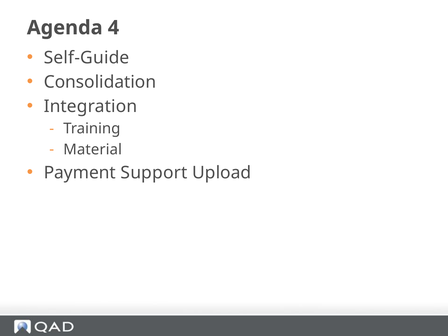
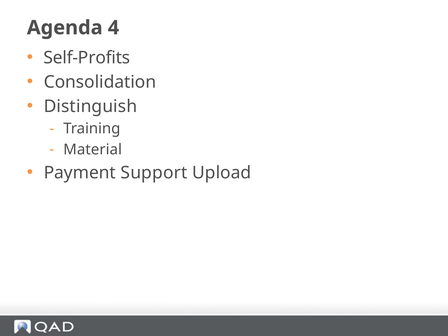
Self-Guide: Self-Guide -> Self-Profits (87, 58)
Integration: Integration -> Distinguish (90, 106)
